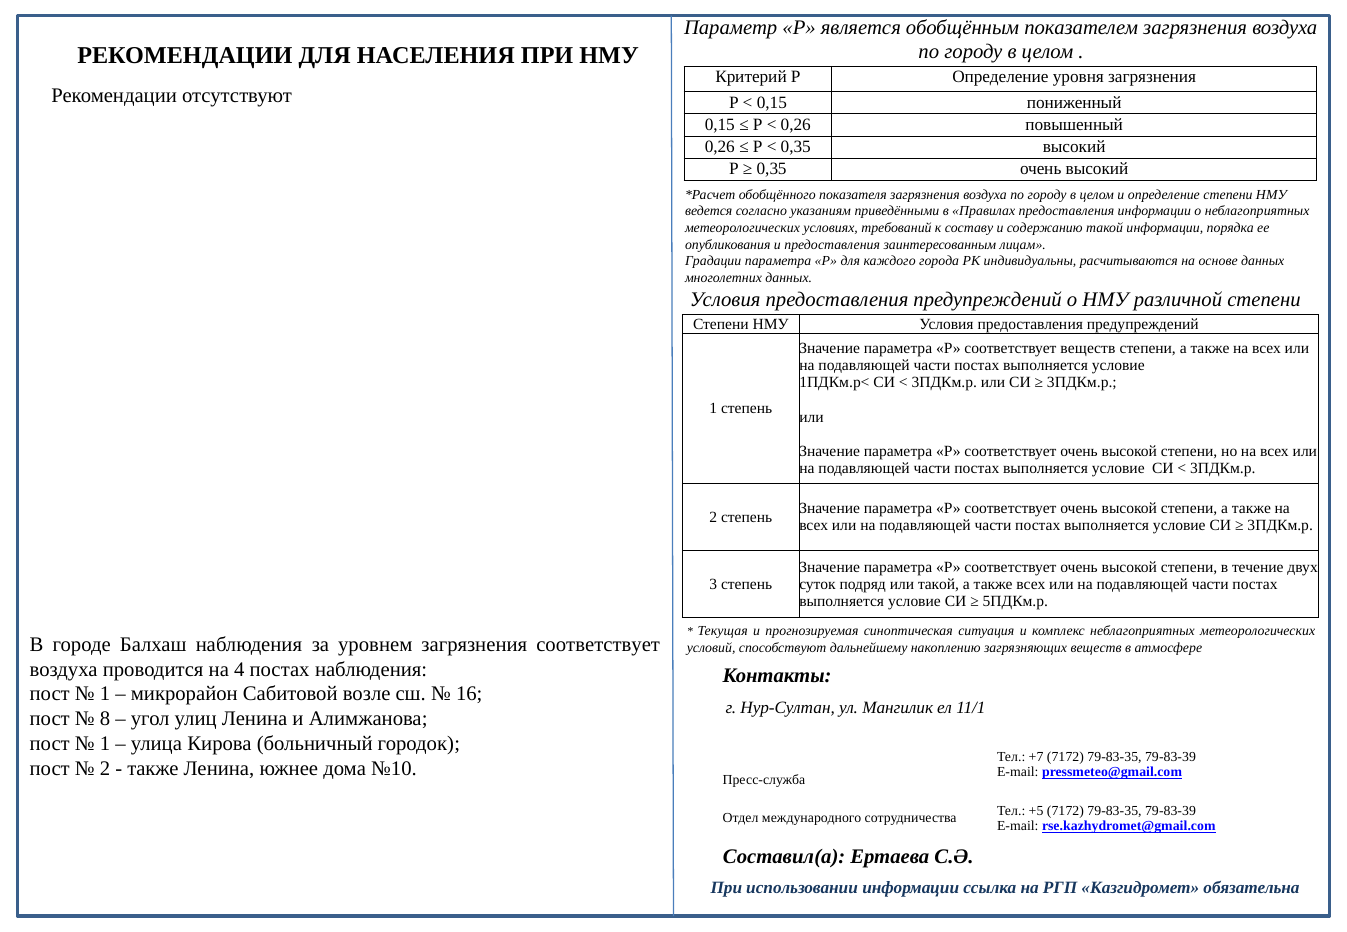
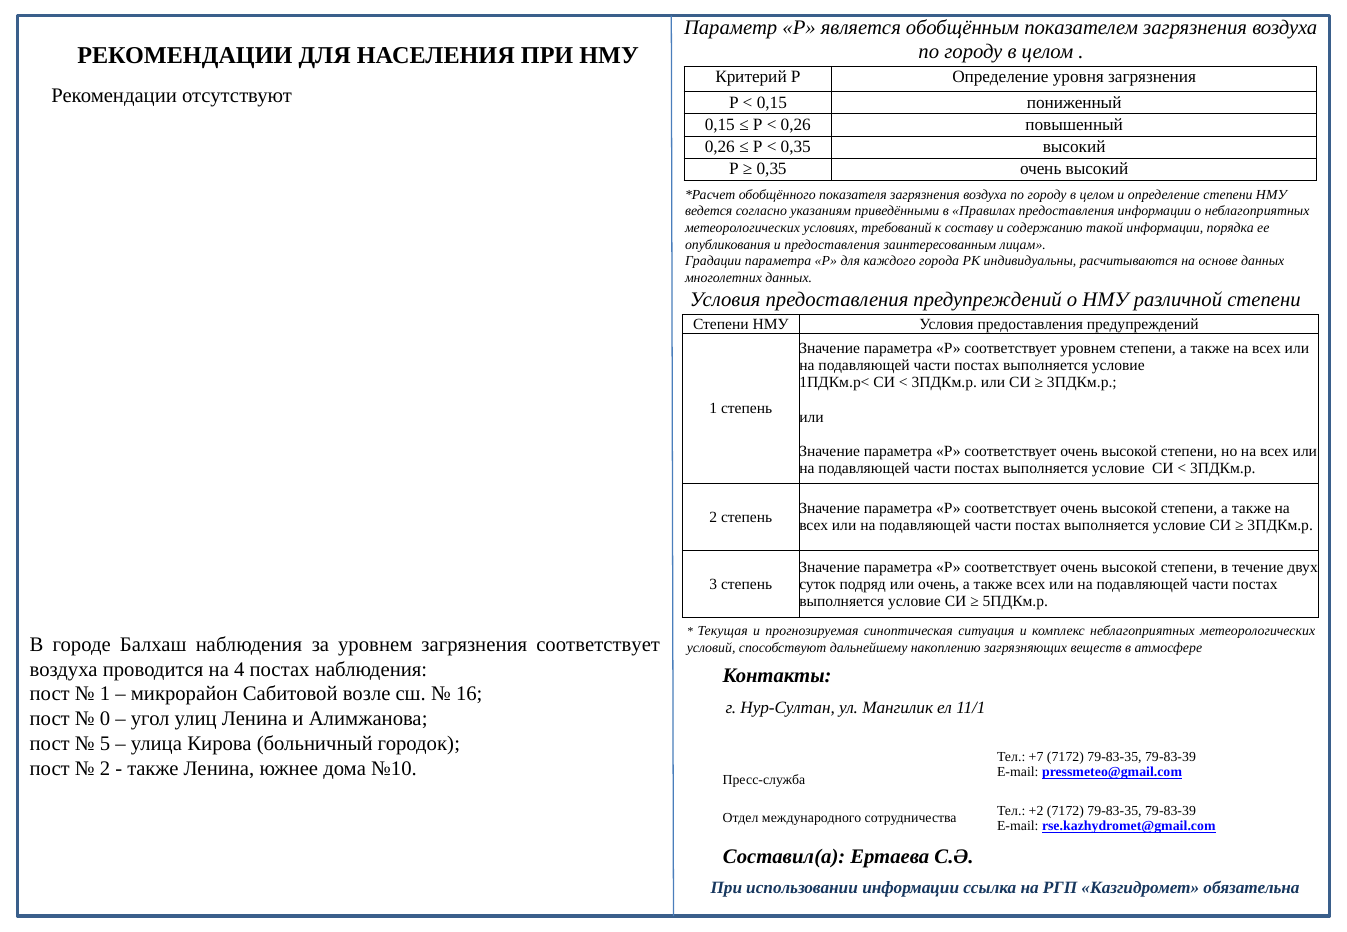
соответствует веществ: веществ -> уровнем (1088, 348)
или такой: такой -> очень (939, 585)
8: 8 -> 0 (105, 719)
1: 1 -> 5 (105, 744)
+5: +5 -> +2 (1036, 811)
